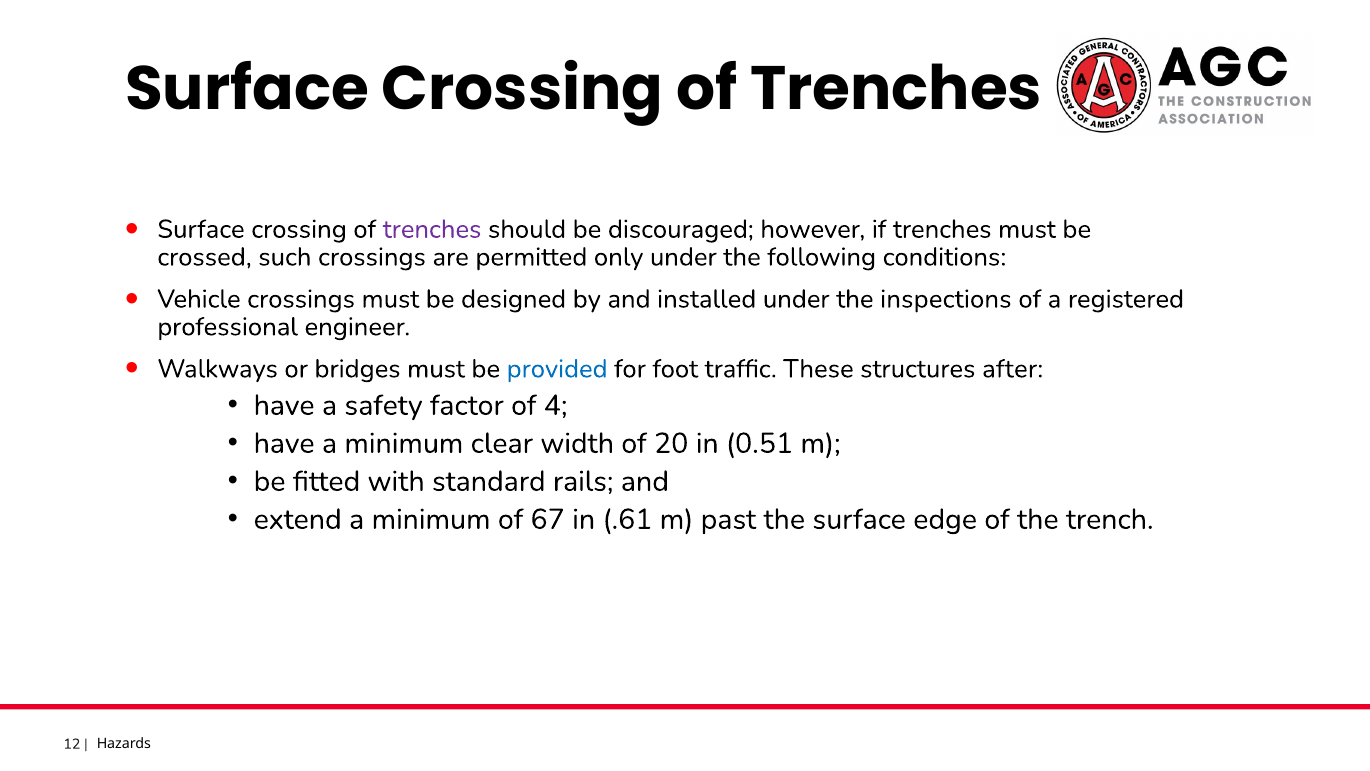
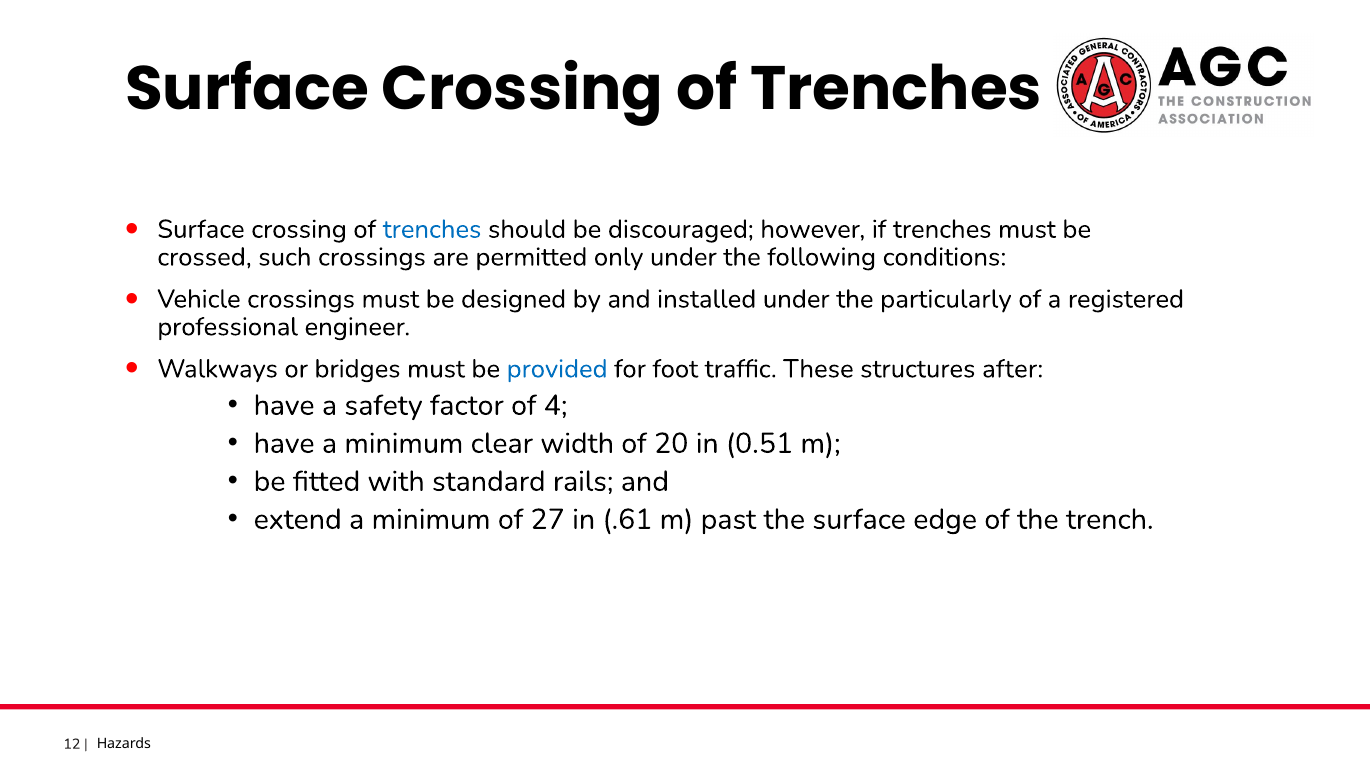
trenches colour: purple -> blue (432, 229)
inspections: inspections -> particularly (946, 299)
67: 67 -> 27 (548, 519)
